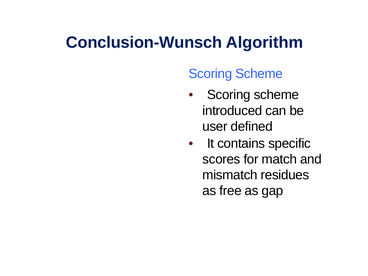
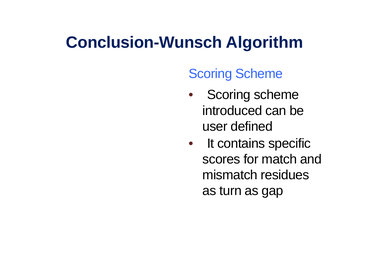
free: free -> turn (231, 191)
